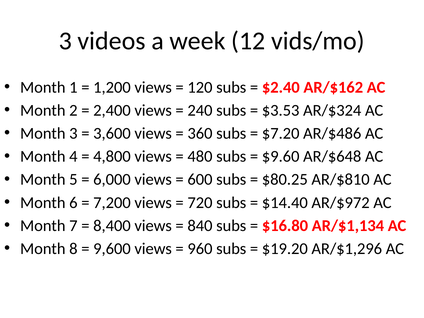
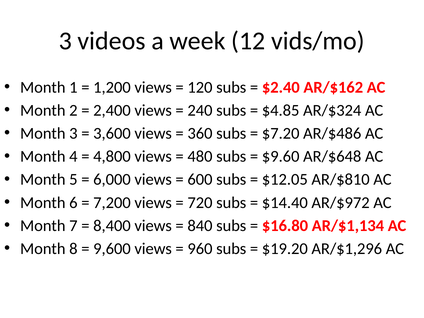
$3.53: $3.53 -> $4.85 (281, 110)
$80.25: $80.25 -> $12.05 (285, 180)
